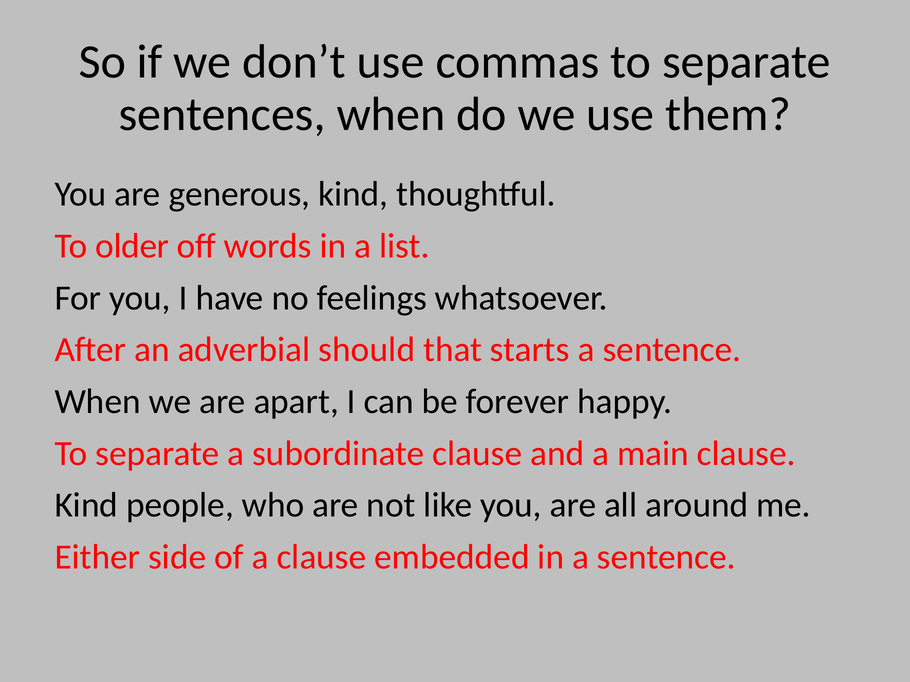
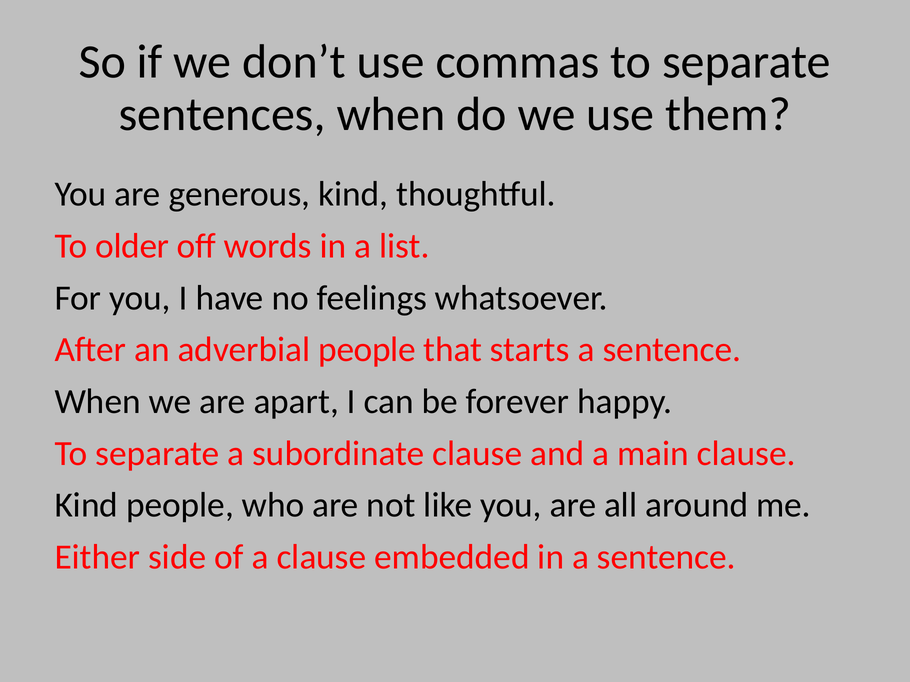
adverbial should: should -> people (367, 350)
